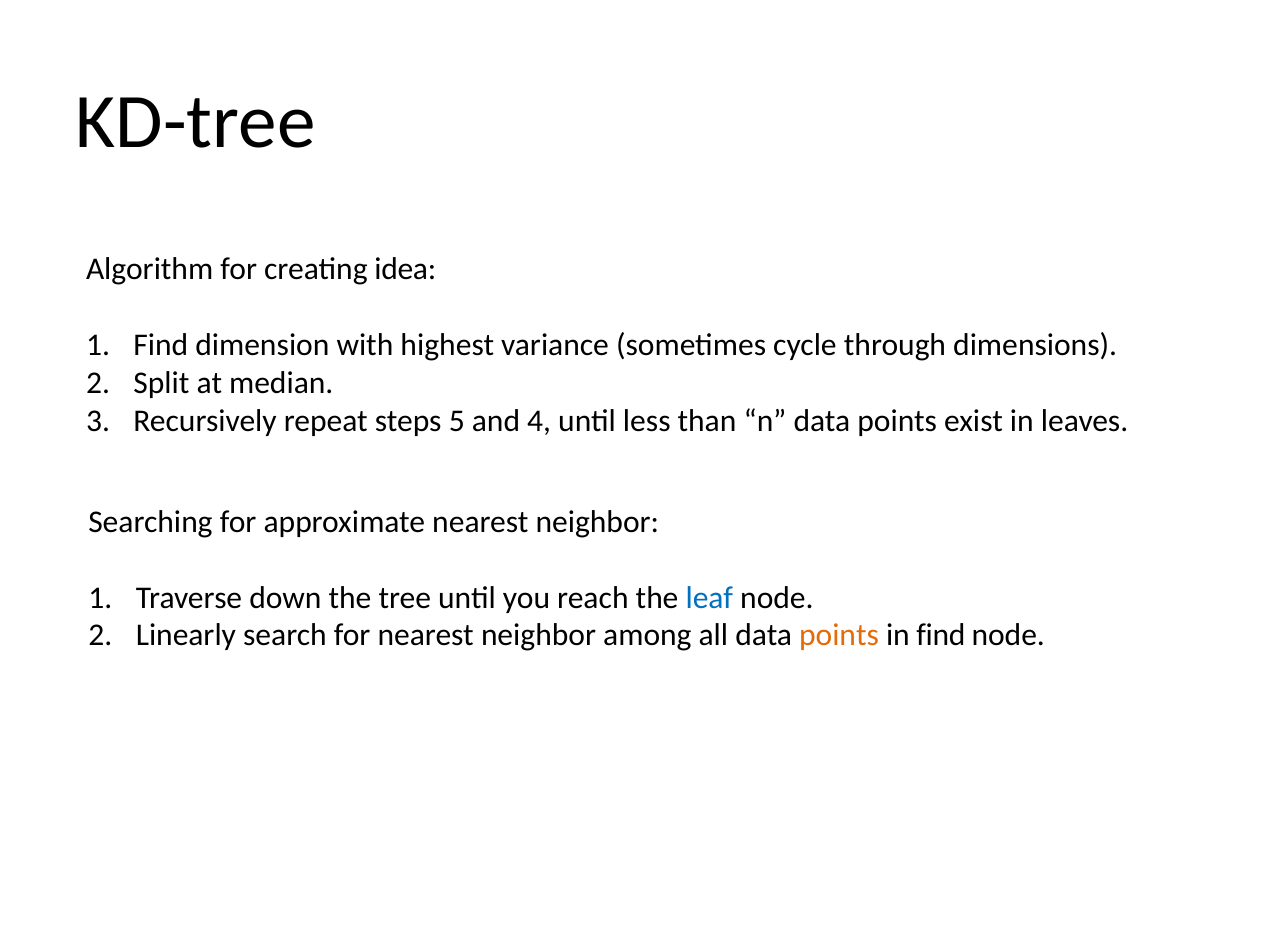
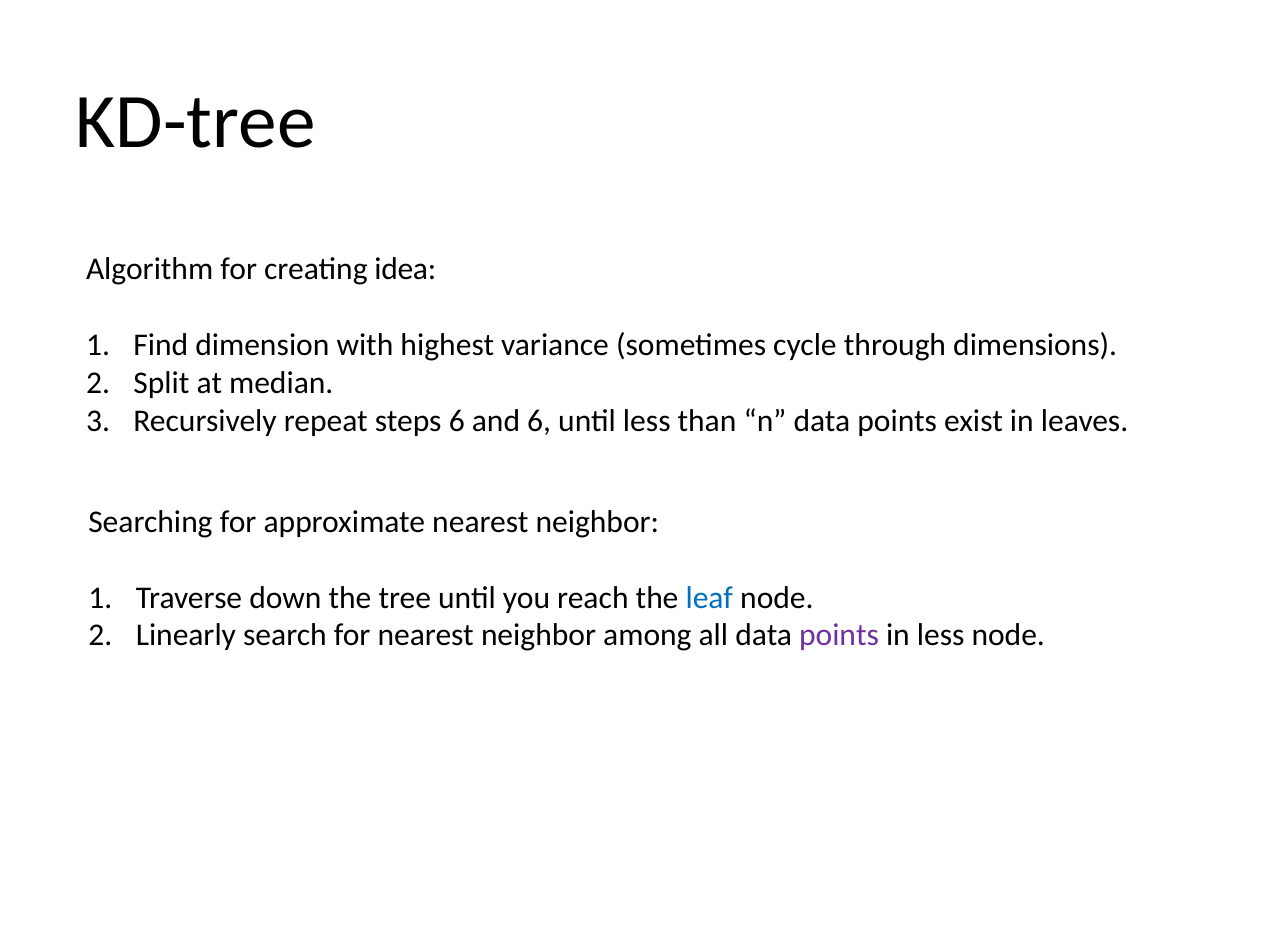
steps 5: 5 -> 6 (457, 421)
and 4: 4 -> 6 (539, 421)
points colour: orange -> purple (839, 636)
in find: find -> less (941, 636)
